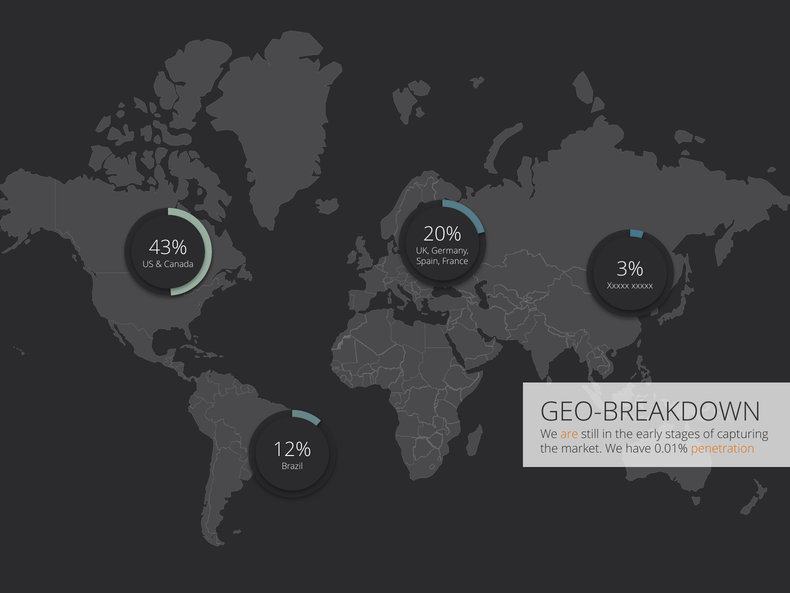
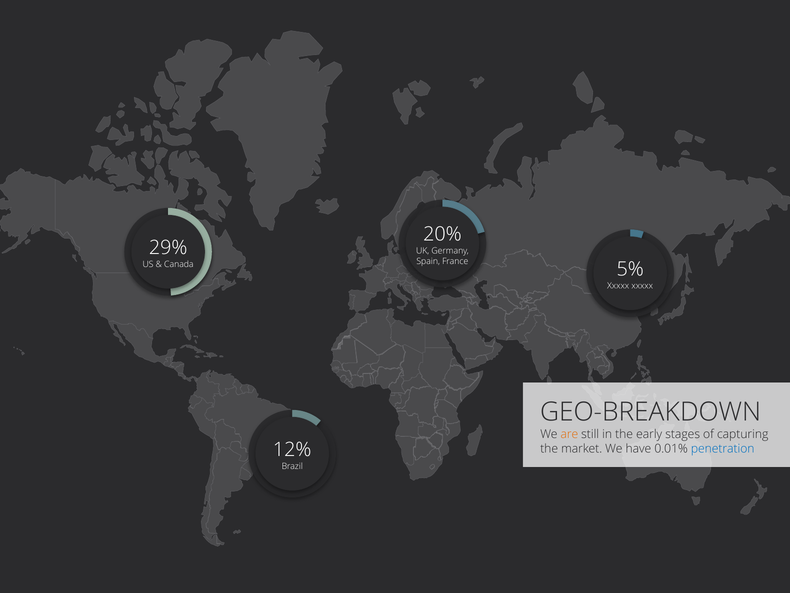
43%: 43% -> 29% (168, 248)
3%: 3% -> 5% (630, 269)
penetration colour: orange -> blue (723, 448)
